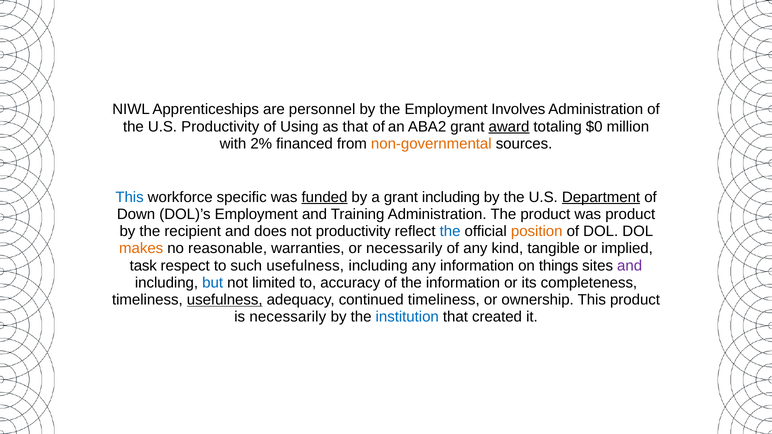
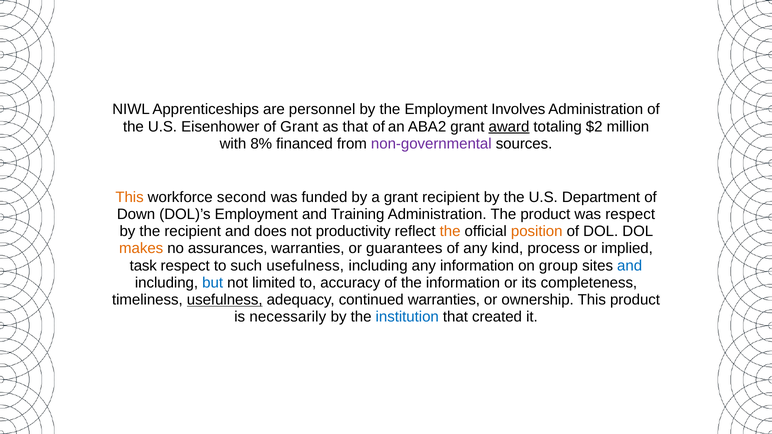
U.S Productivity: Productivity -> Eisenhower (220, 127)
of Using: Using -> Grant (299, 127)
$0: $0 -> $2 (594, 127)
2%: 2% -> 8% (261, 144)
non-governmental colour: orange -> purple (431, 144)
This colour: blue -> orange (130, 197)
specific: specific -> second (242, 197)
funded underline: present -> none (324, 197)
grant including: including -> recipient (451, 197)
Department underline: present -> none (601, 197)
was product: product -> respect (630, 214)
the colour: blue -> orange (450, 231)
reasonable: reasonable -> assurances (228, 249)
or necessarily: necessarily -> guarantees (404, 249)
tangible: tangible -> process (554, 249)
things: things -> group (558, 266)
and colour: purple -> blue (630, 266)
continued timeliness: timeliness -> warranties (444, 300)
